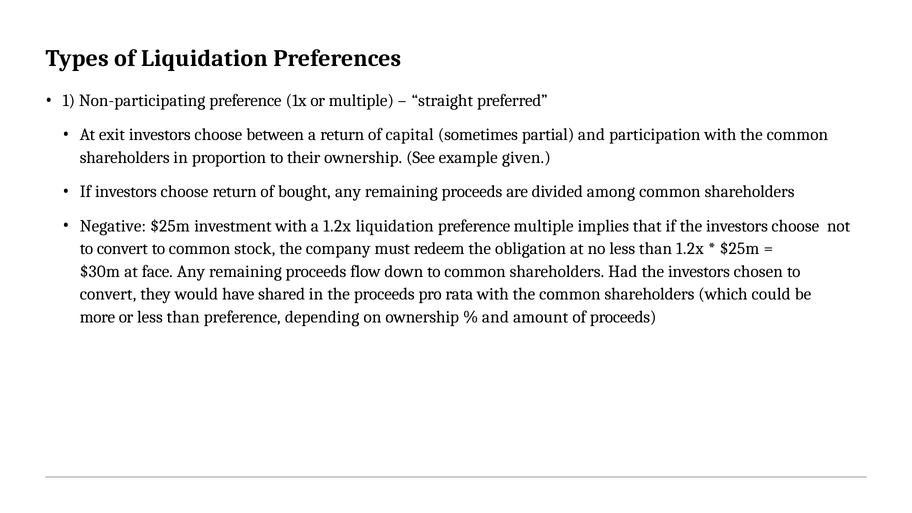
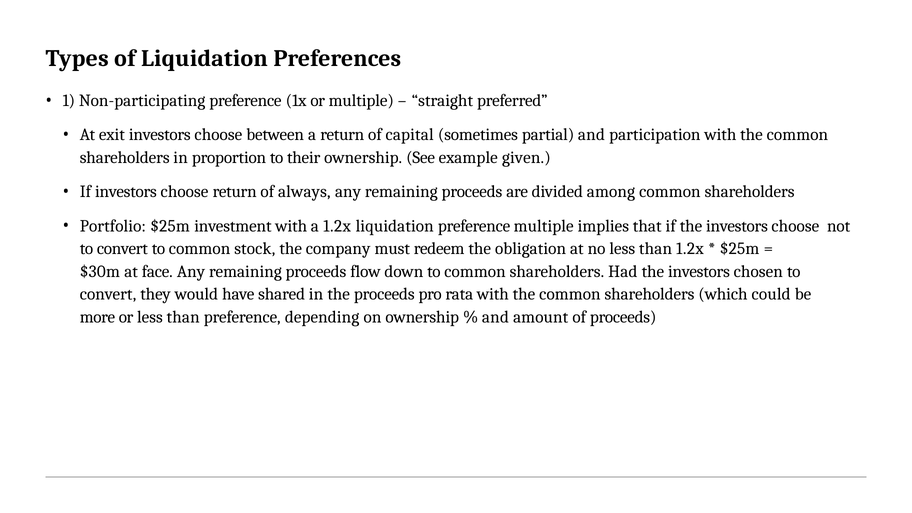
bought: bought -> always (304, 192)
Negative: Negative -> Portfolio (113, 226)
